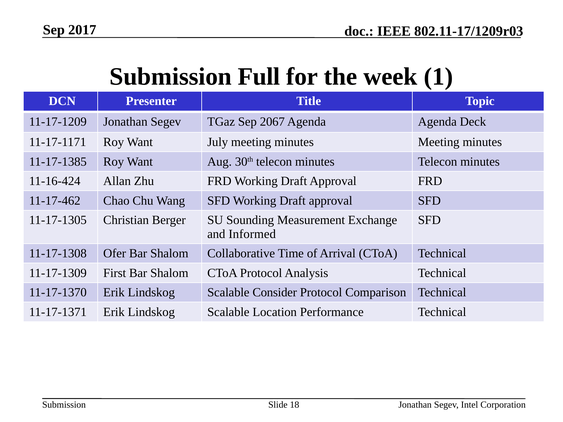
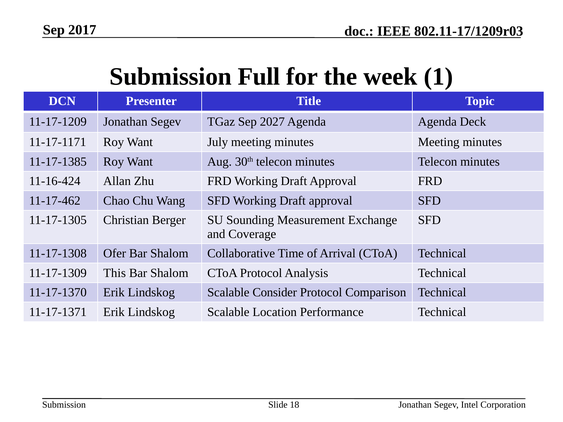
2067: 2067 -> 2027 (272, 122)
Informed: Informed -> Coverage (252, 234)
First: First -> This (115, 273)
